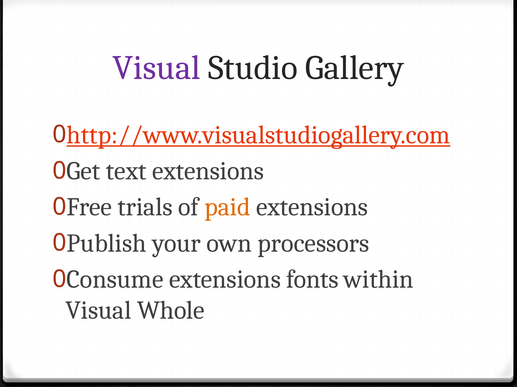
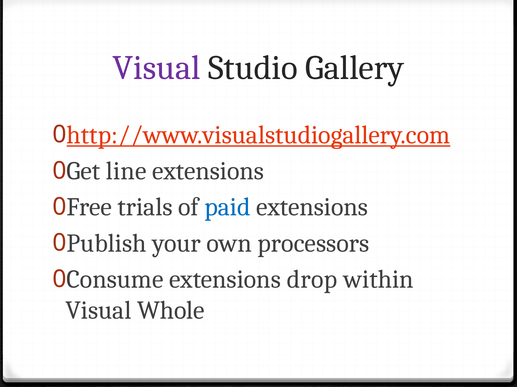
text: text -> line (126, 171)
paid colour: orange -> blue (227, 208)
fonts: fonts -> drop (312, 280)
